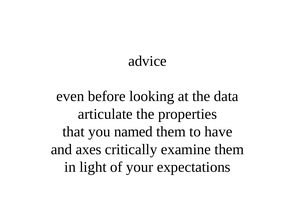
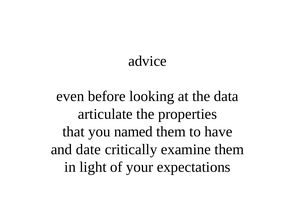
axes: axes -> date (88, 150)
